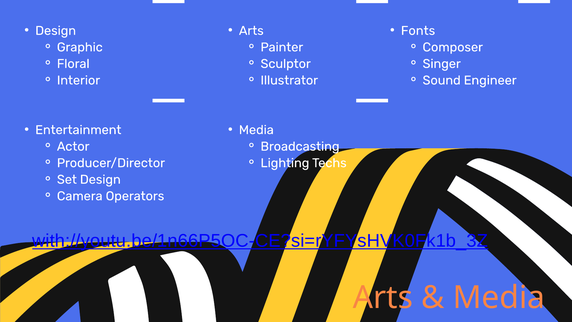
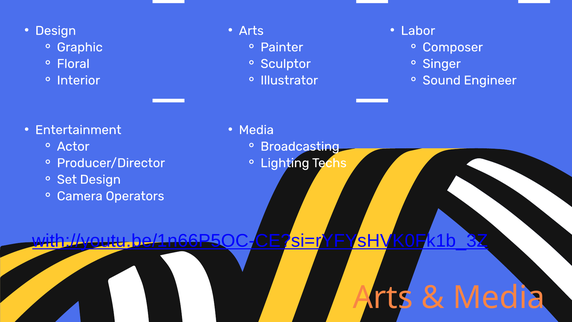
Fonts: Fonts -> Labor (418, 31)
